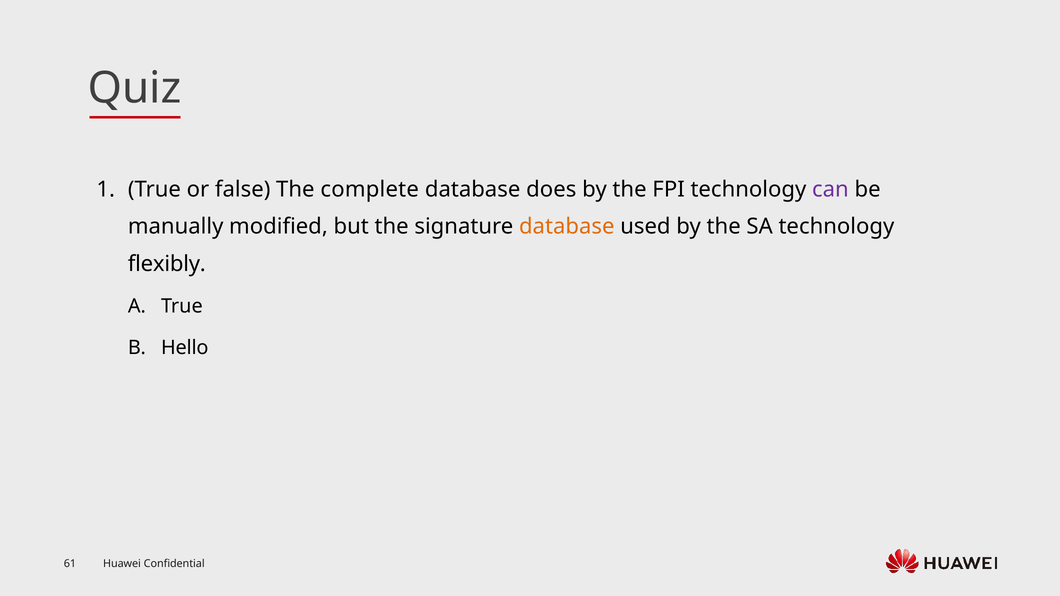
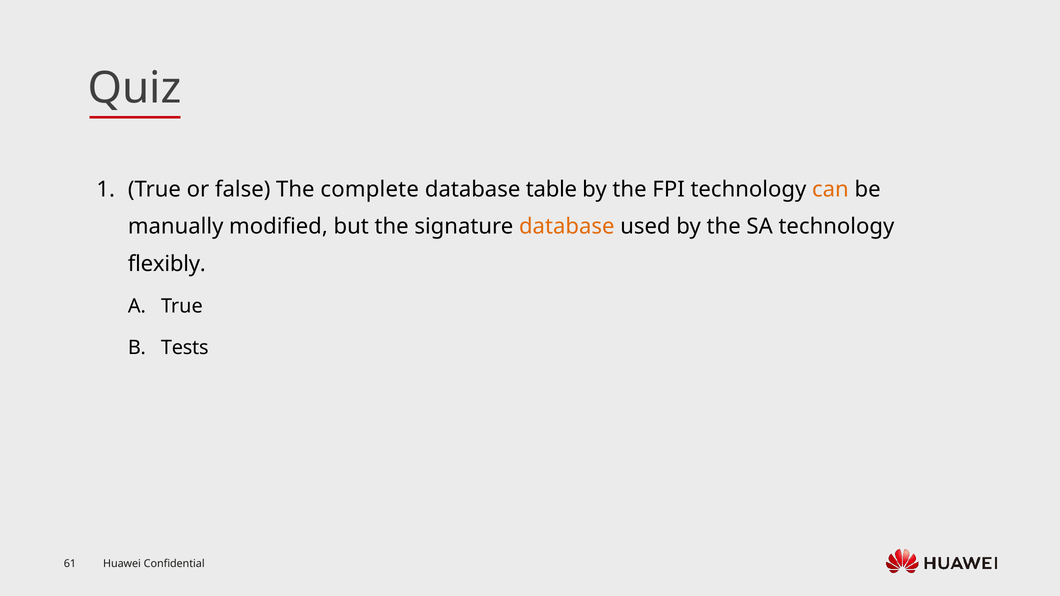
does: does -> table (551, 190)
can colour: purple -> orange (830, 190)
Hello: Hello -> Tests (185, 348)
